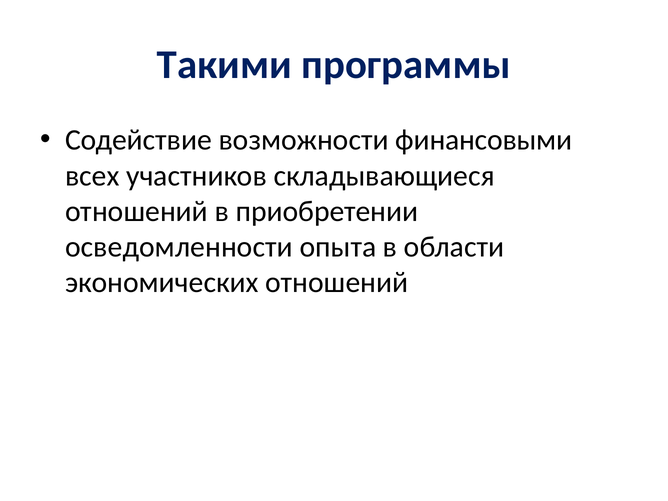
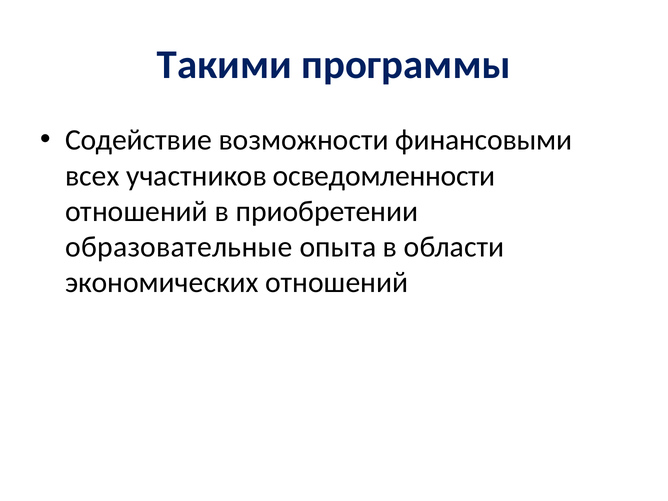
складывающиеся: складывающиеся -> осведомленности (384, 176)
осведомленности: осведомленности -> образовательные (179, 247)
